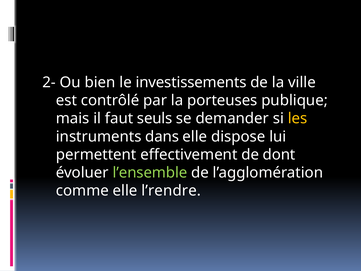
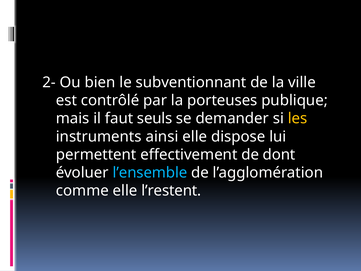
investissements: investissements -> subventionnant (191, 82)
dans: dans -> ainsi (162, 136)
l’ensemble colour: light green -> light blue (150, 173)
l’rendre: l’rendre -> l’restent (171, 191)
